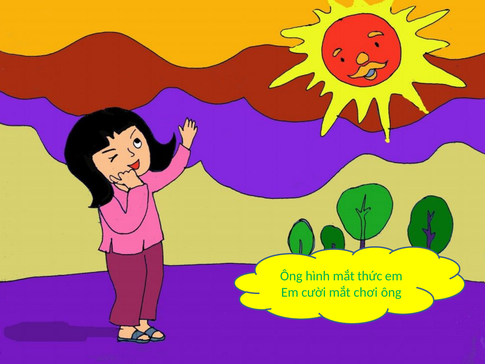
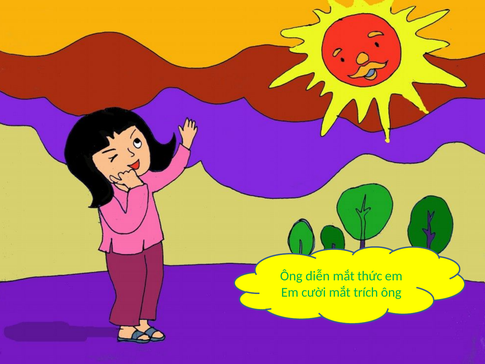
hình: hình -> diễn (318, 276)
chơi: chơi -> trích (366, 292)
